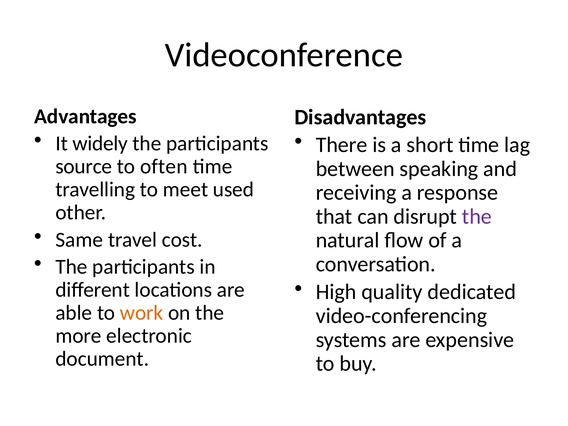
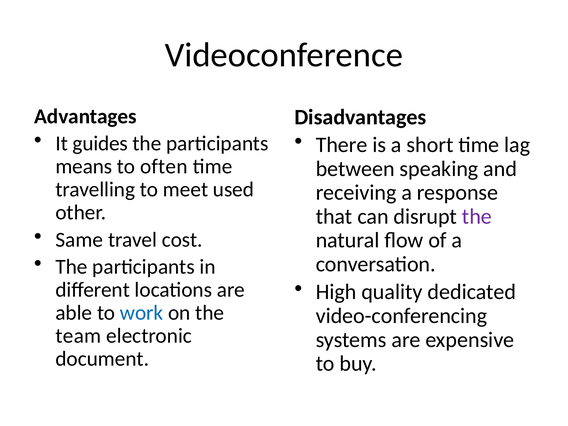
widely: widely -> guides (100, 144)
source: source -> means (84, 167)
work colour: orange -> blue (142, 313)
more: more -> team (78, 336)
